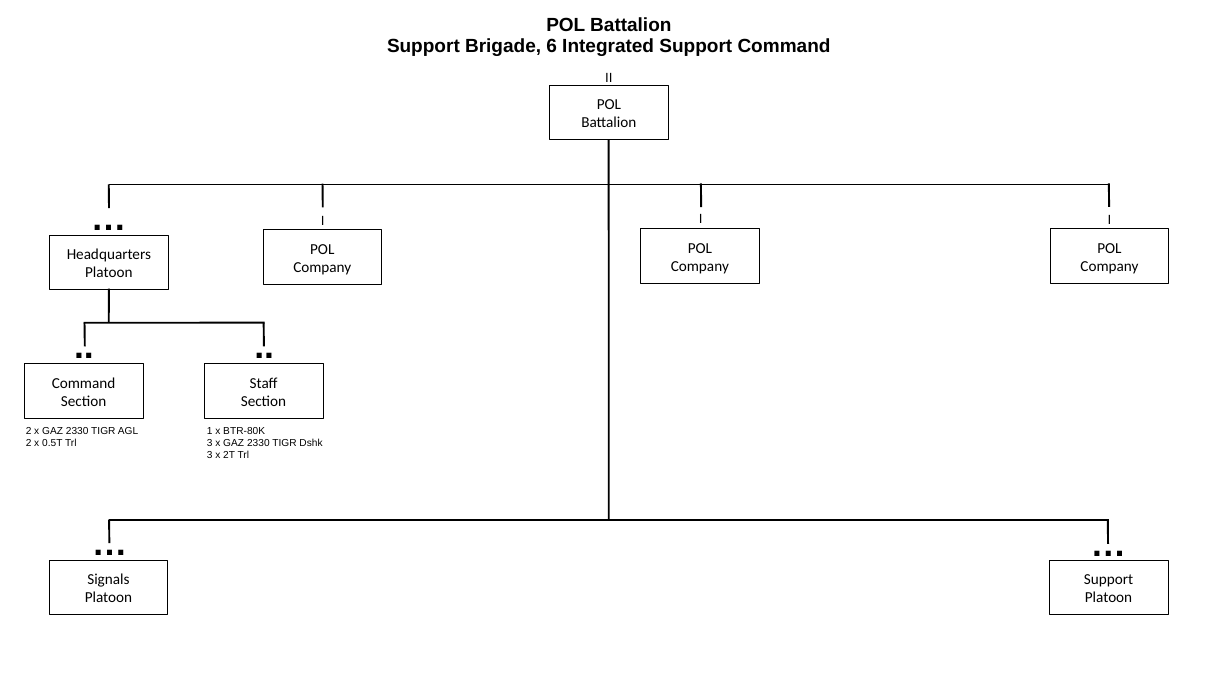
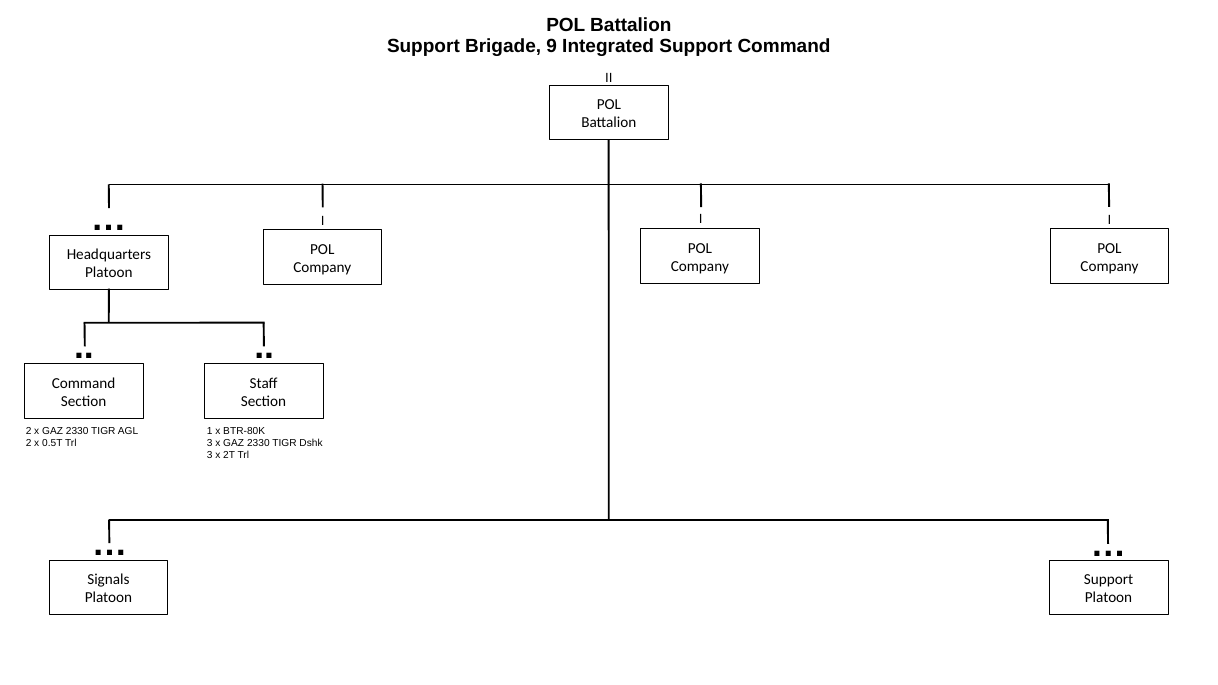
6: 6 -> 9 (552, 46)
